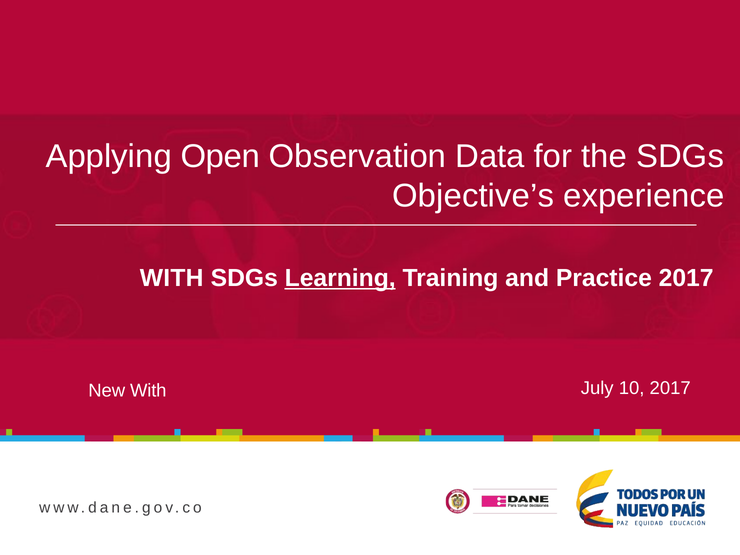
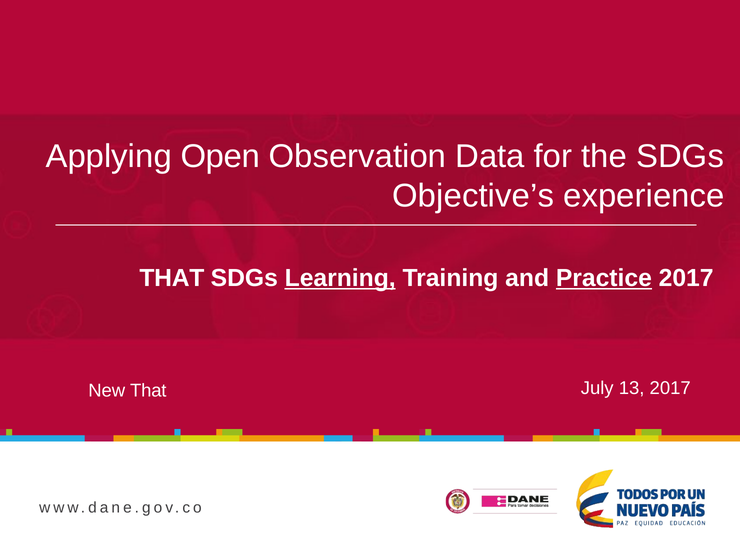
WITH: WITH -> THAT (172, 278)
Practice underline: none -> present (604, 278)
10: 10 -> 13 (632, 388)
New With: With -> That (148, 390)
